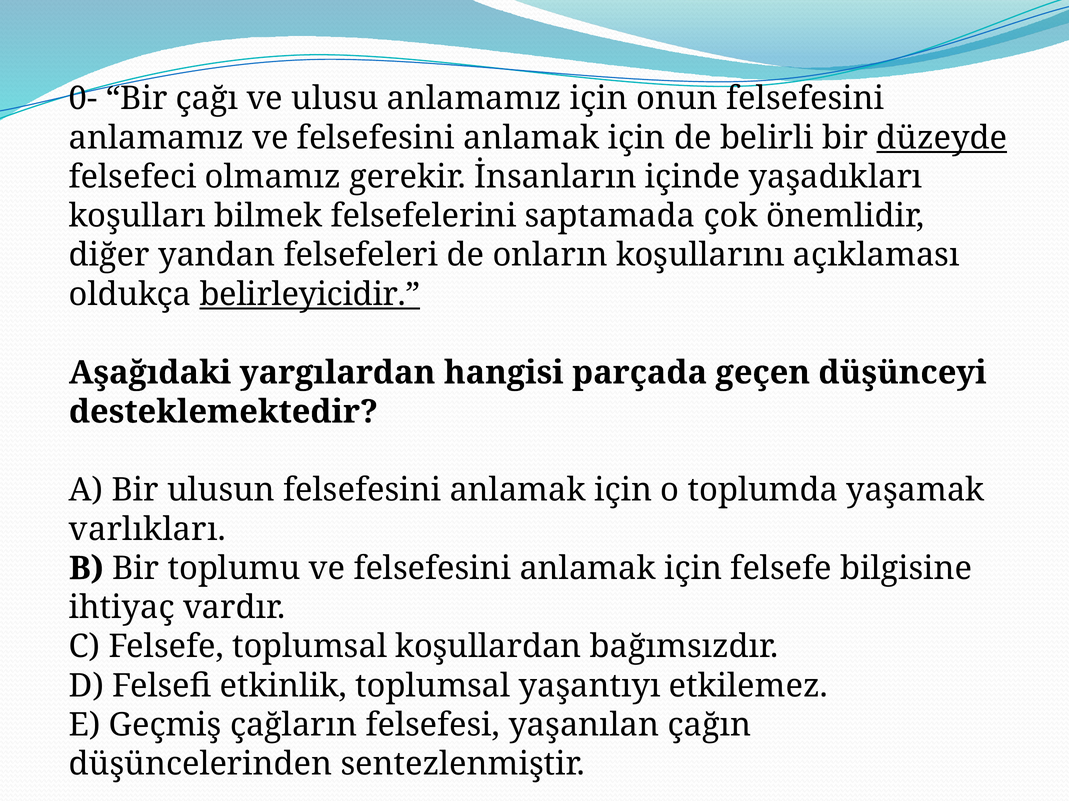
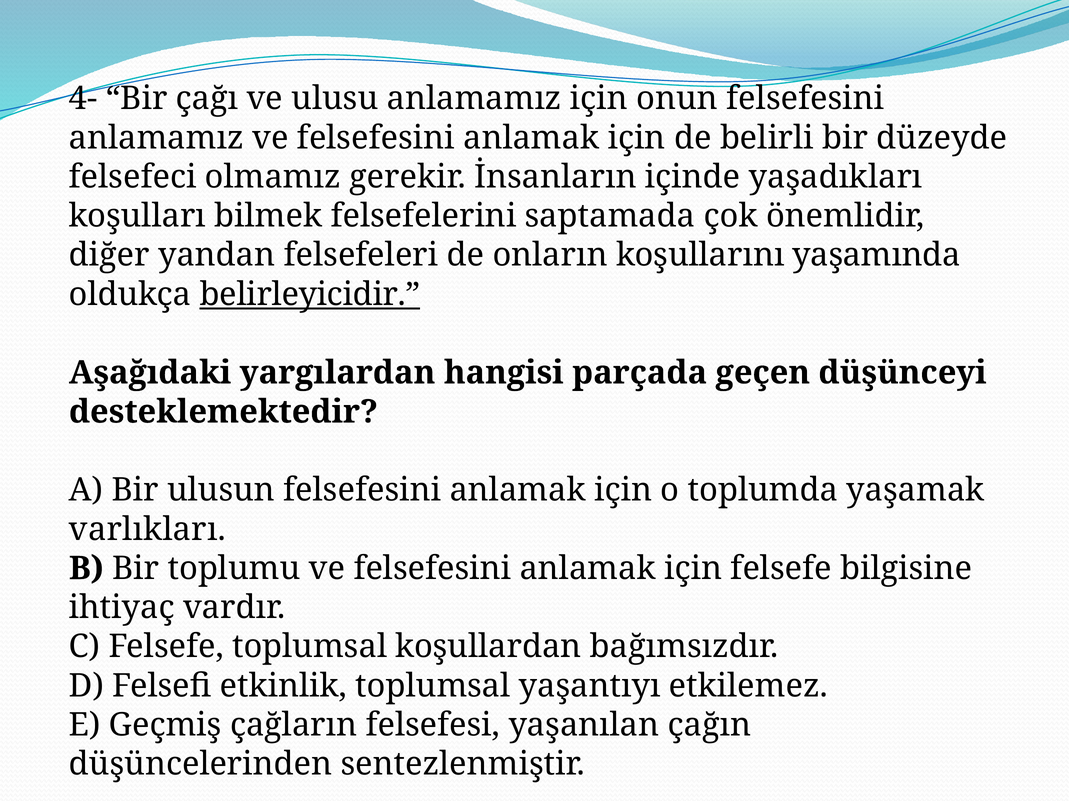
0-: 0- -> 4- (83, 99)
düzeyde underline: present -> none (942, 138)
açıklaması: açıklaması -> yaşamında (876, 255)
